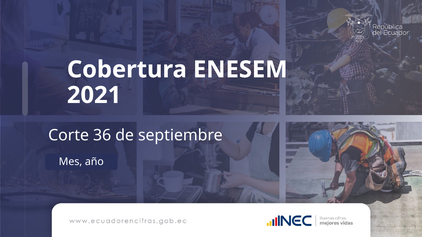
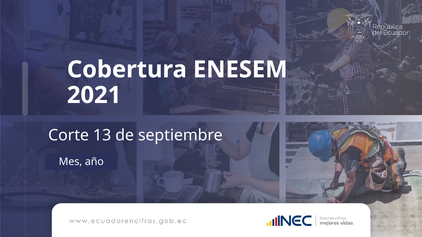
36: 36 -> 13 (102, 135)
